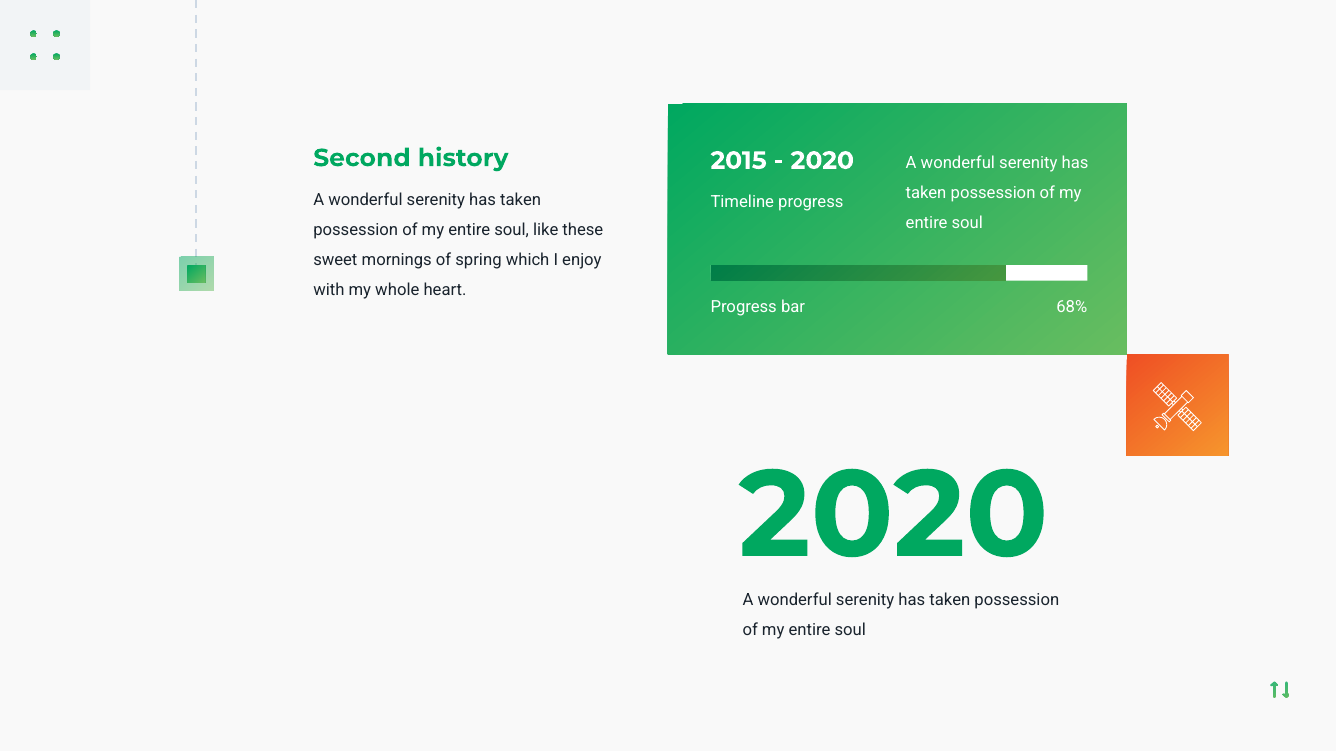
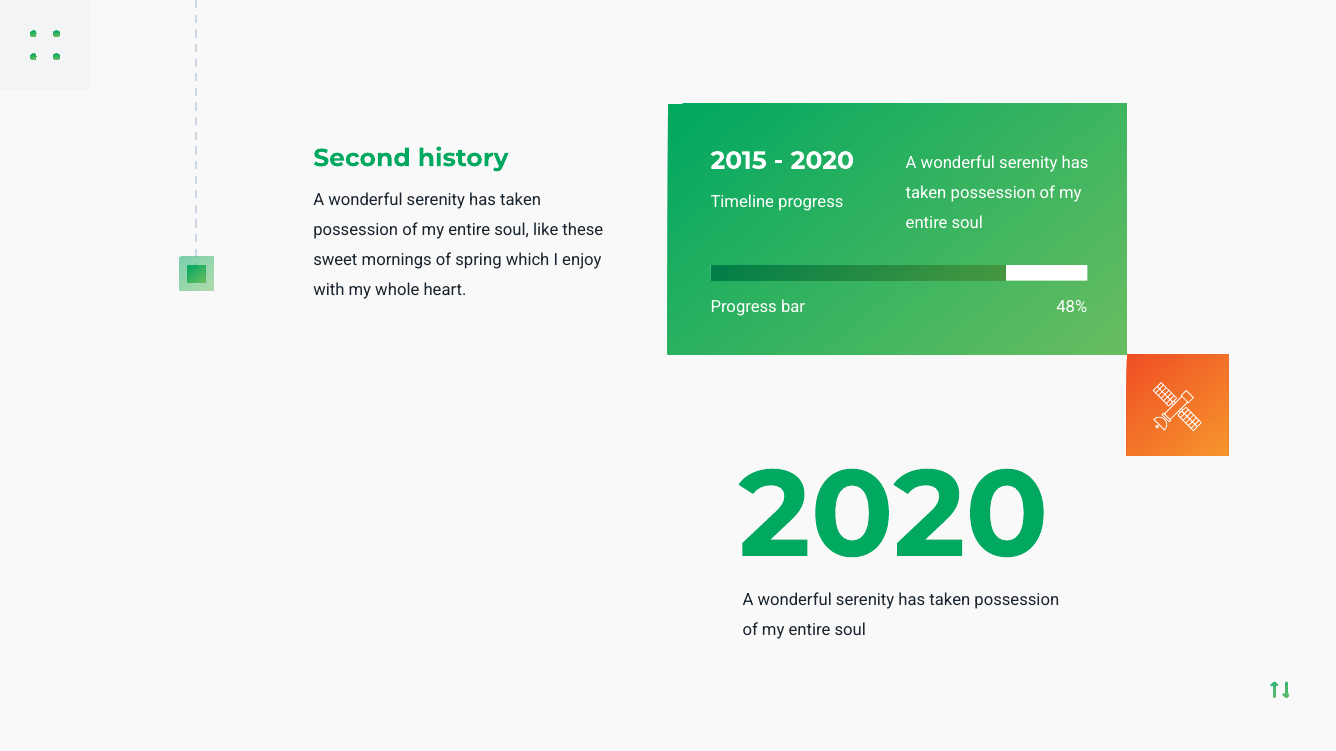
68%: 68% -> 48% (1072, 307)
